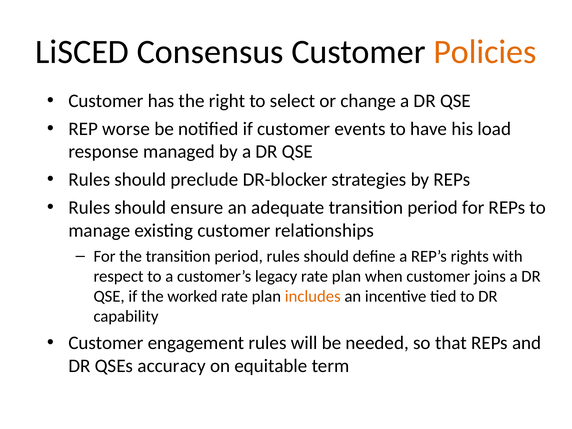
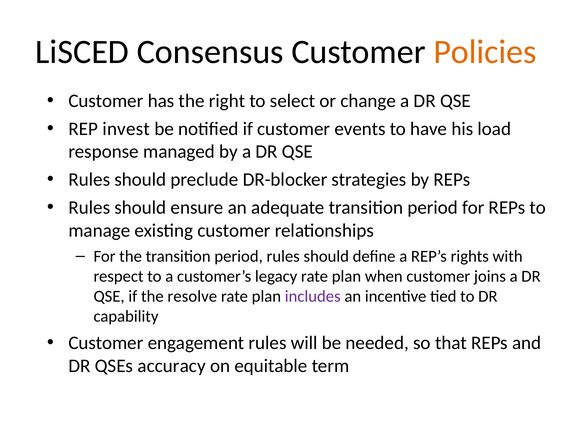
worse: worse -> invest (126, 129)
worked: worked -> resolve (192, 296)
includes colour: orange -> purple (313, 296)
